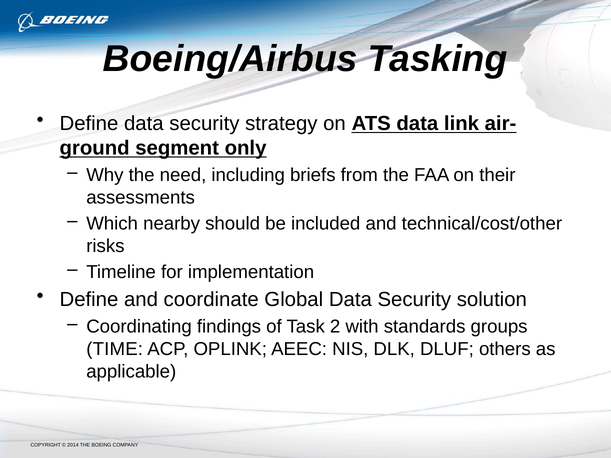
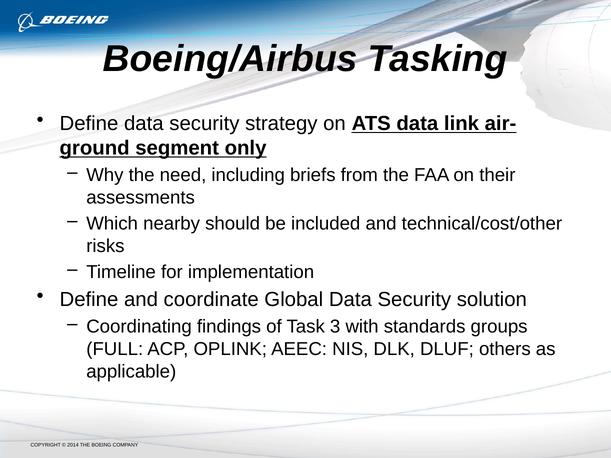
2: 2 -> 3 (335, 327)
TIME: TIME -> FULL (115, 349)
